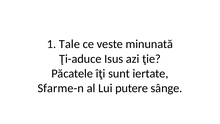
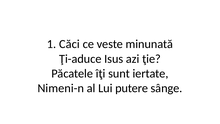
Tale: Tale -> Căci (69, 44)
Sfarme-n: Sfarme-n -> Nimeni-n (61, 88)
